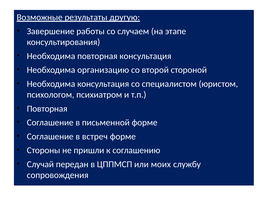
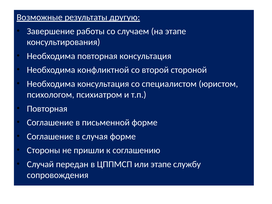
организацию: организацию -> конфликтной (103, 70)
встреч: встреч -> случая (95, 136)
или моих: моих -> этапе (161, 164)
